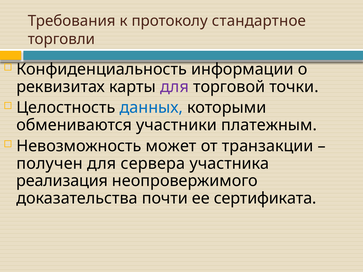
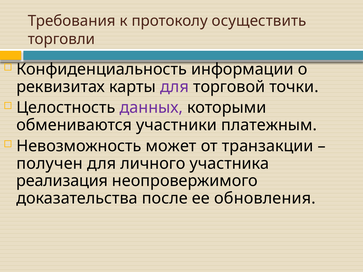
стандартное: стандартное -> осуществить (259, 21)
данных colour: blue -> purple (151, 108)
сервера: сервера -> личного (153, 164)
почти: почти -> после (165, 198)
сертификата: сертификата -> обновления (265, 198)
